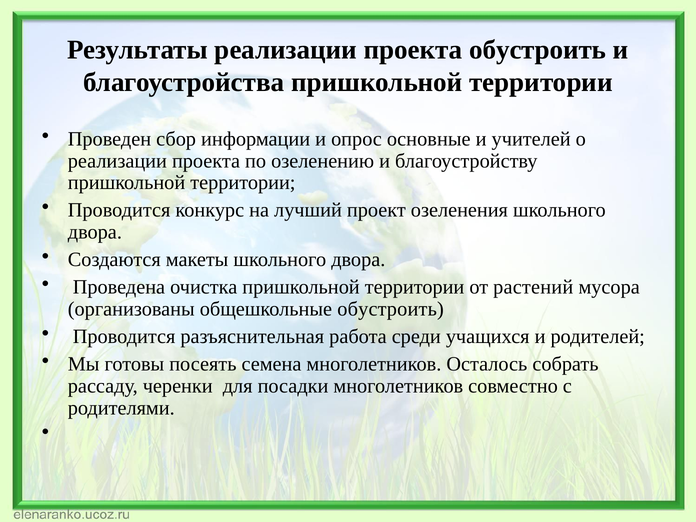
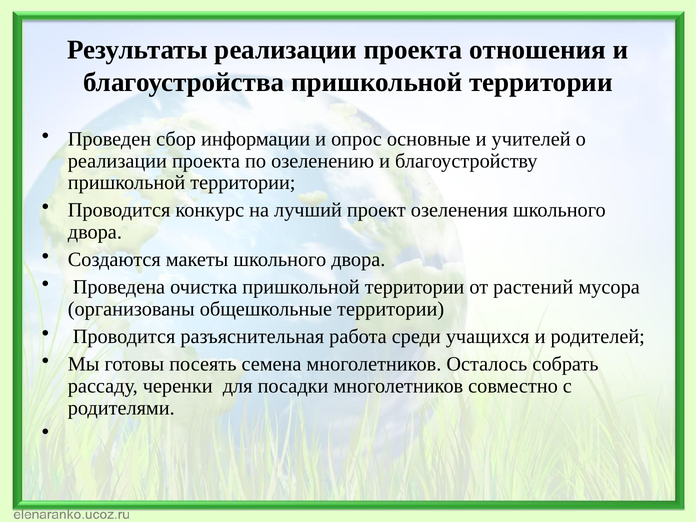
проекта обустроить: обустроить -> отношения (538, 50)
общешкольные обустроить: обустроить -> территории (391, 309)
